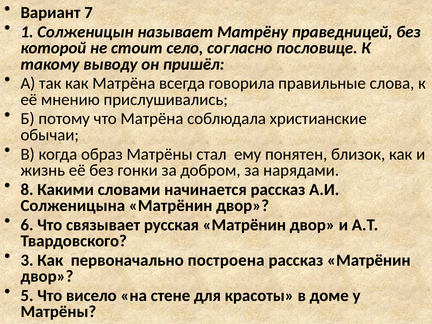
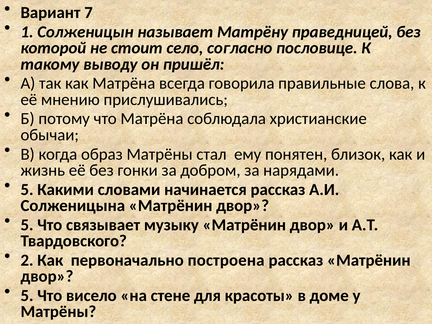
8: 8 -> 5 (27, 189)
6: 6 -> 5 (27, 225)
русская: русская -> музыку (171, 225)
3: 3 -> 2 (27, 260)
